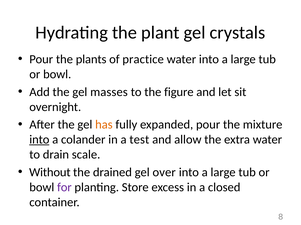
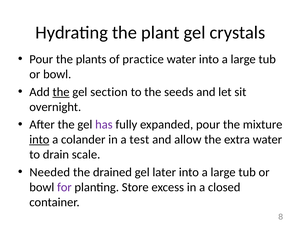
the underline: none -> present (61, 92)
masses: masses -> section (109, 92)
figure: figure -> seeds (179, 92)
has colour: orange -> purple (104, 125)
Without: Without -> Needed (50, 173)
over: over -> later (164, 173)
